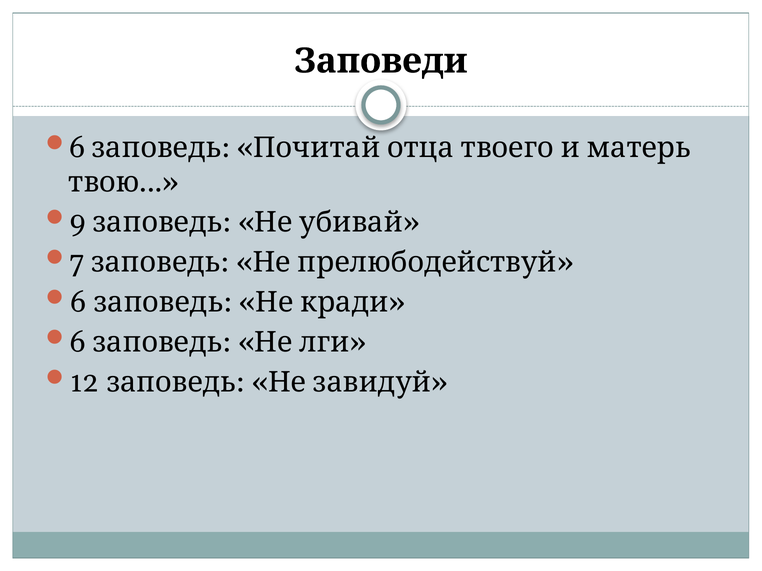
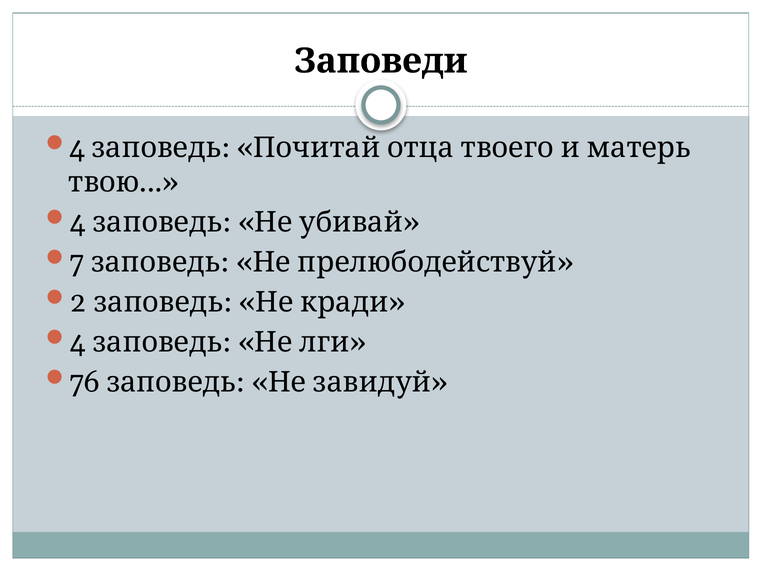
6: 6 -> 4 (78, 148)
9: 9 -> 4 (78, 222)
6: 6 -> 2 (78, 302)
6: 6 -> 4 (78, 342)
12: 12 -> 76 (85, 382)
